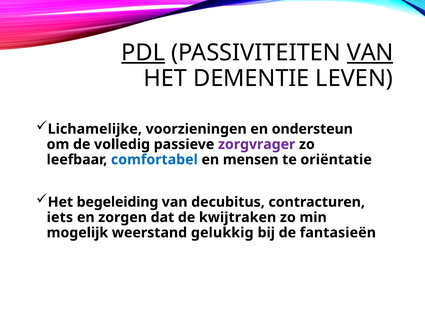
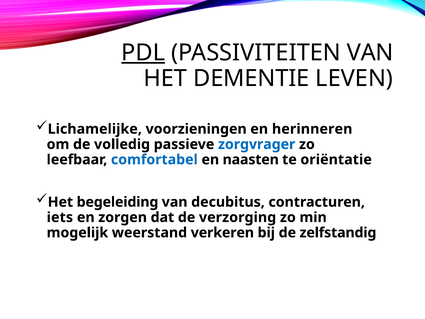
VAN underline: present -> none (370, 53)
ondersteun: ondersteun -> herinneren (312, 129)
zorgvrager colour: purple -> blue (257, 144)
mensen: mensen -> naasten (251, 160)
kwijtraken: kwijtraken -> verzorging (238, 217)
gelukkig: gelukkig -> verkeren (222, 232)
fantasieën: fantasieën -> zelfstandig (338, 232)
